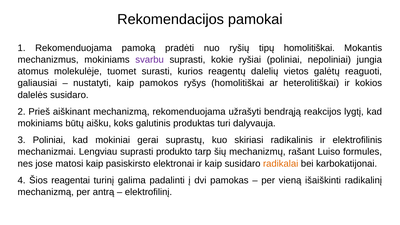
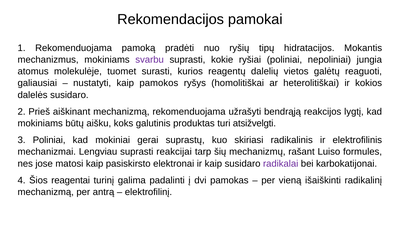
tipų homolitiškai: homolitiškai -> hidratacijos (309, 48)
dalyvauja: dalyvauja -> atsižvelgti (254, 123)
produkto: produkto -> reakcijai (174, 152)
radikalai colour: orange -> purple (281, 164)
